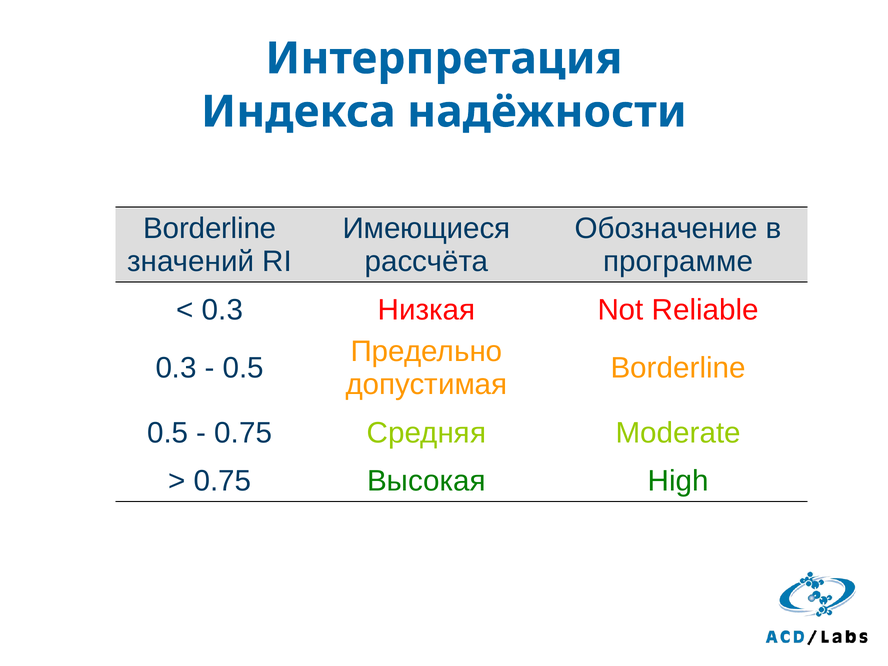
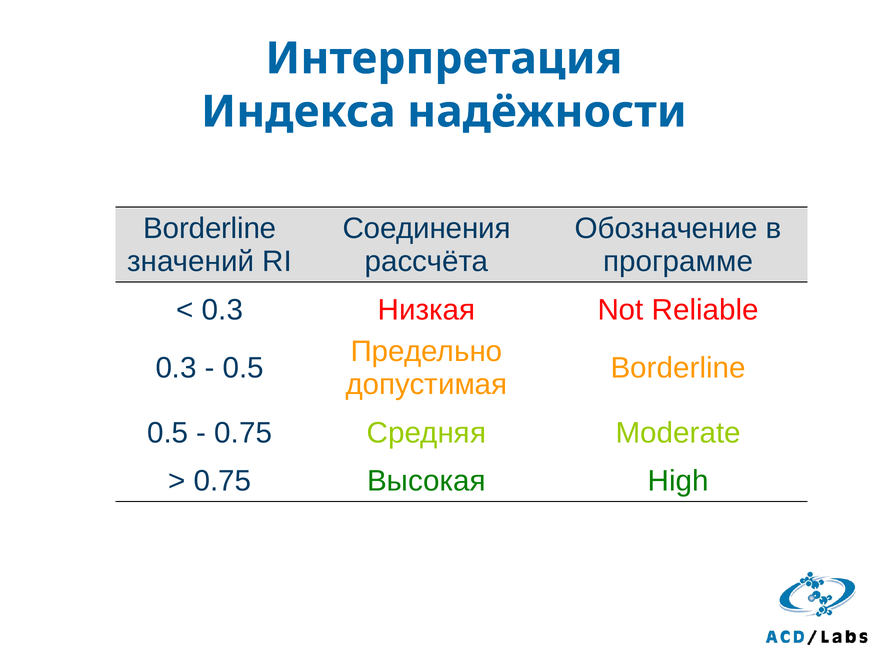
Имеющиеся: Имеющиеся -> Соединения (427, 229)
